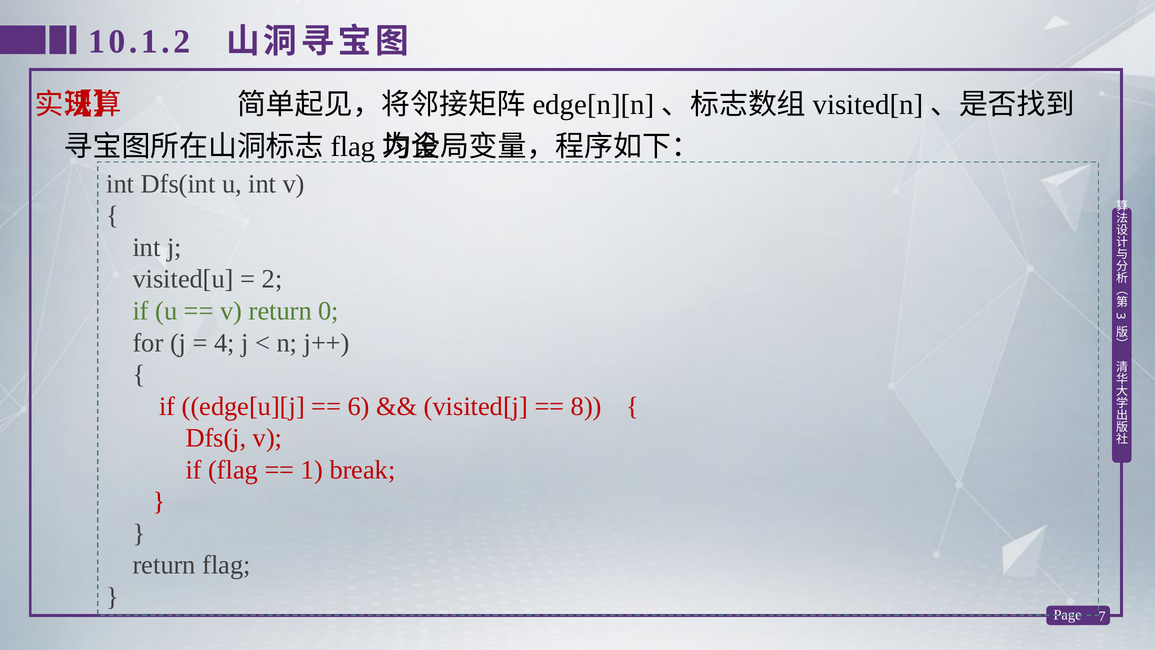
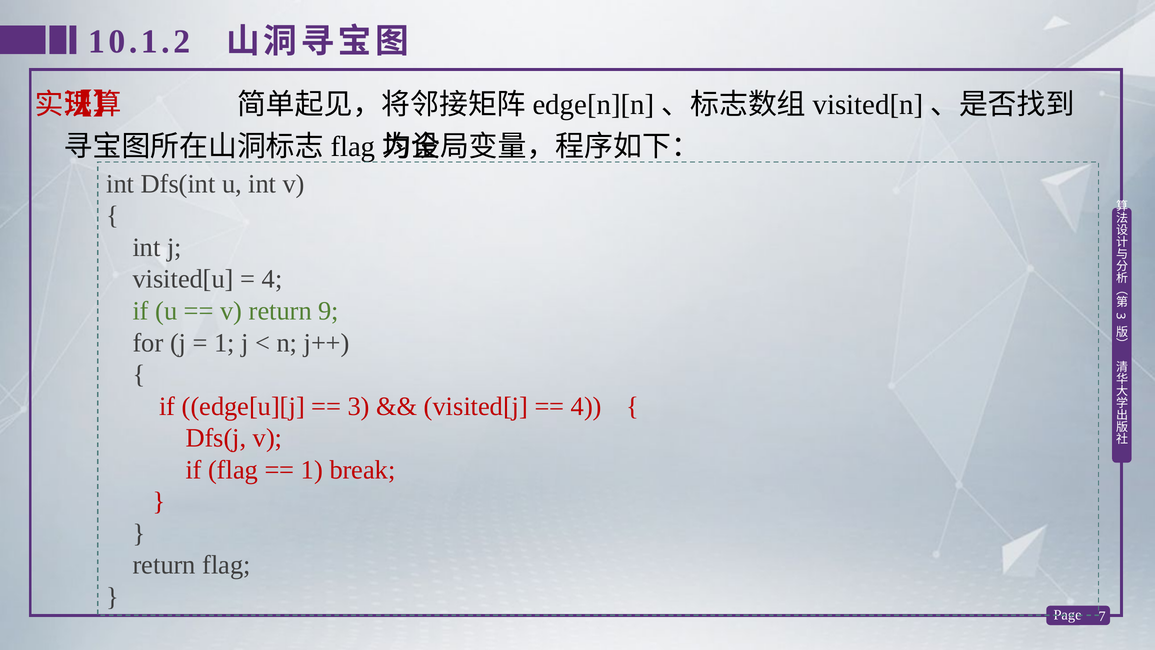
2: 2 -> 4 (272, 279)
0: 0 -> 9 (329, 311)
4: 4 -> 1 (224, 343)
6: 6 -> 3 (359, 406)
8: 8 -> 4 (586, 406)
